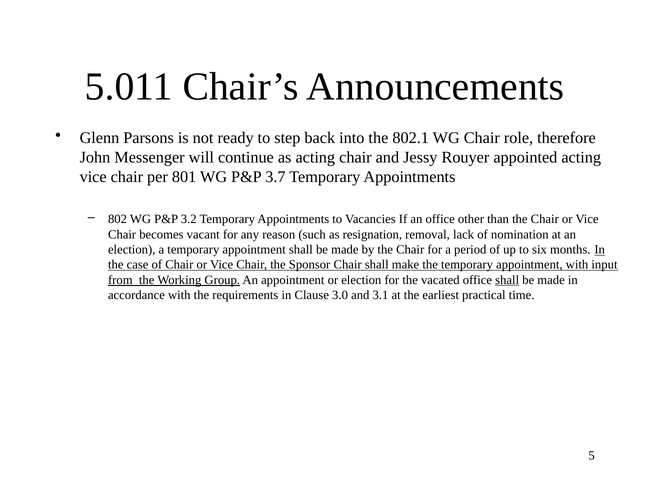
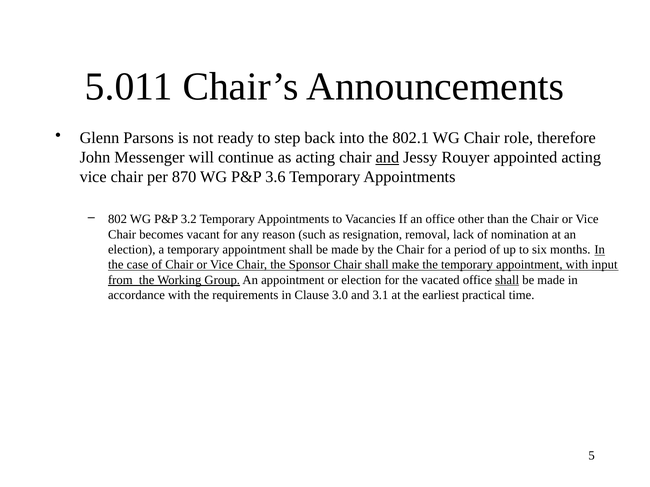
and underline: none -> present (387, 158)
801: 801 -> 870 (184, 177)
3.7: 3.7 -> 3.6 (275, 177)
